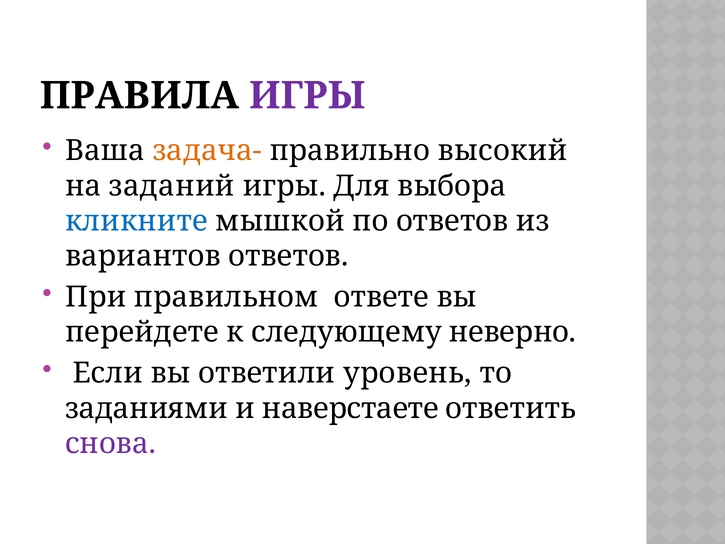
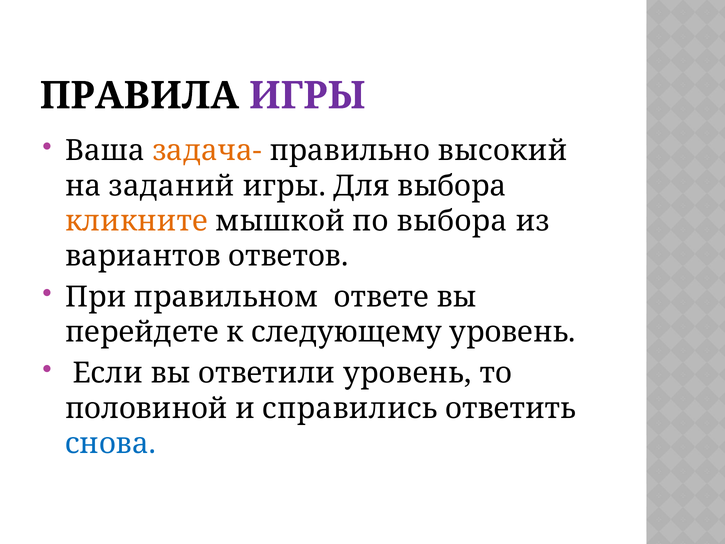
кликните colour: blue -> orange (136, 221)
по ответов: ответов -> выбора (452, 221)
следующему неверно: неверно -> уровень (512, 332)
заданиями: заданиями -> половиной (146, 408)
наверстаете: наверстаете -> справились (350, 408)
снова colour: purple -> blue (111, 443)
